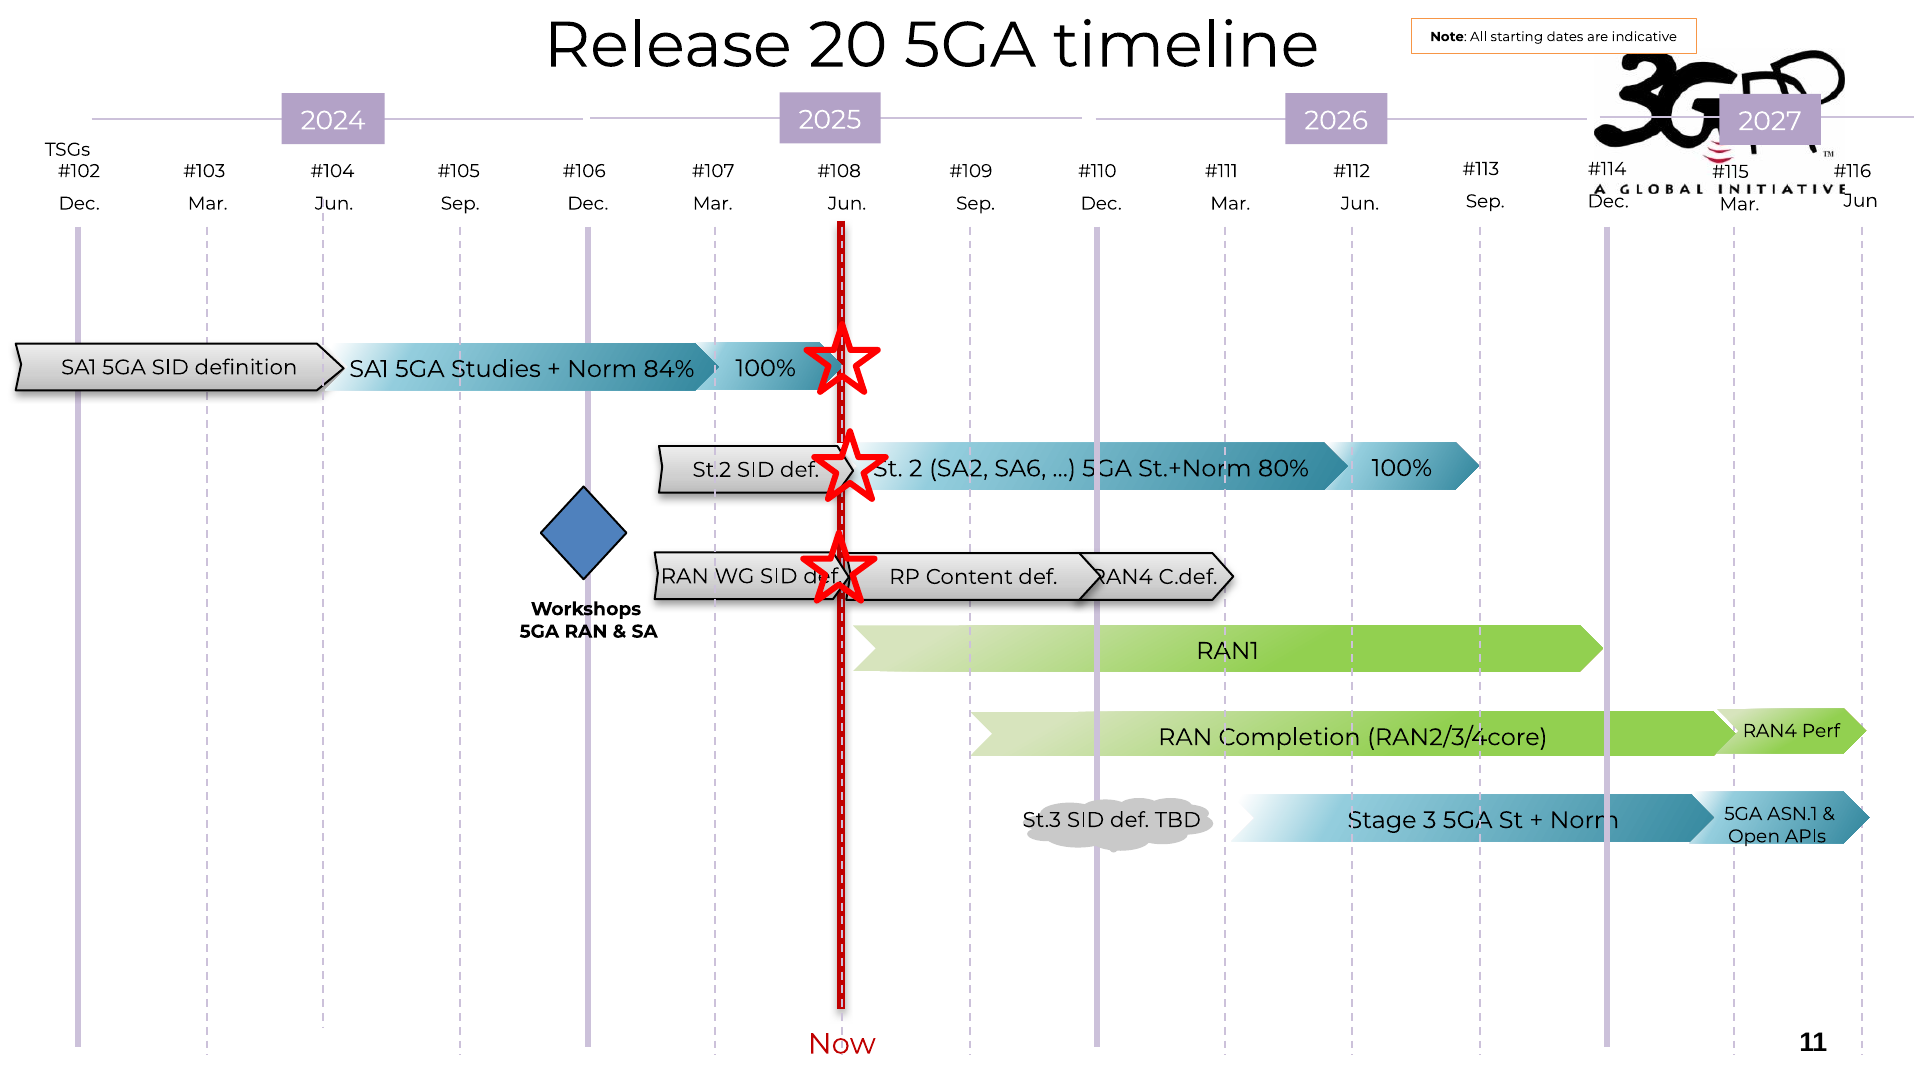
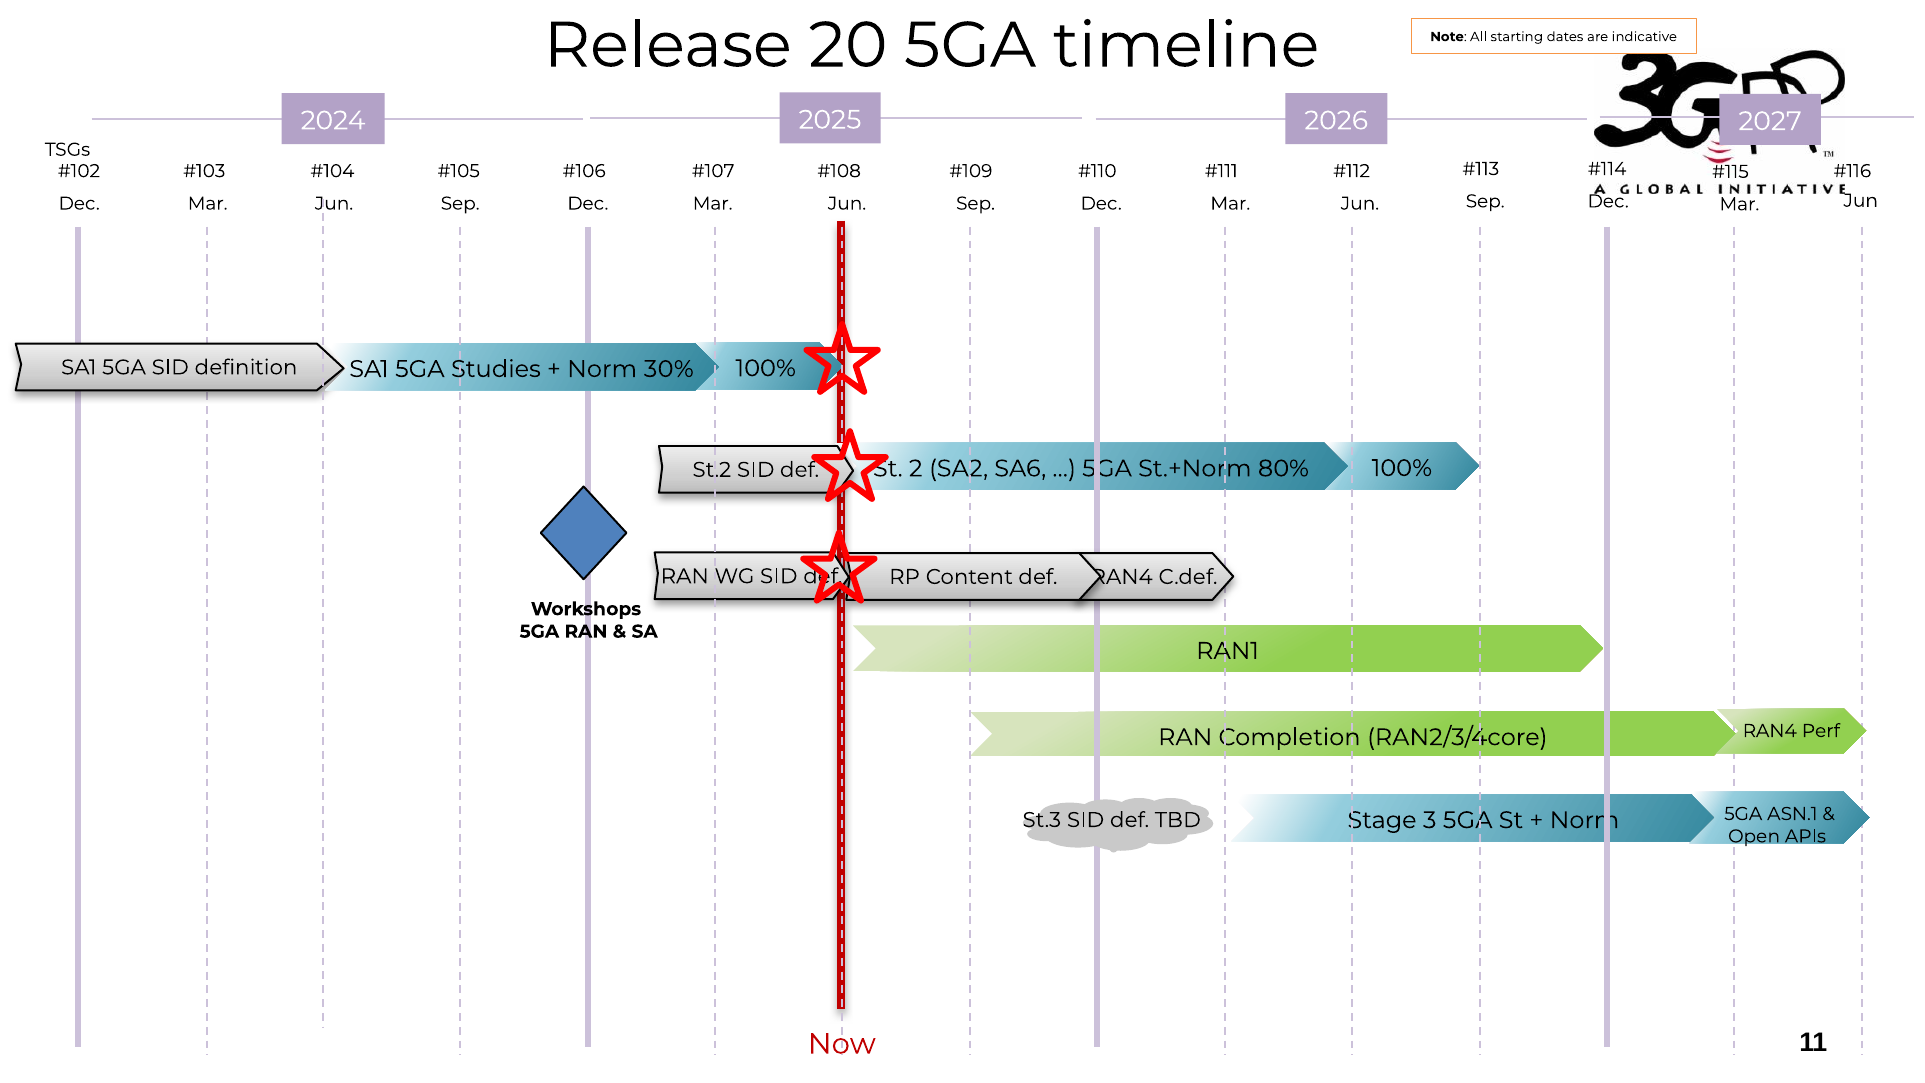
84%: 84% -> 30% (669, 369)
